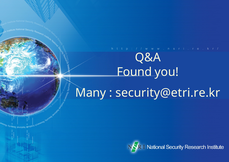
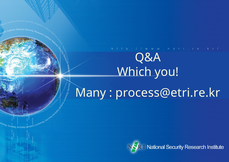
Found: Found -> Which (134, 72)
security@etri.re.kr: security@etri.re.kr -> process@etri.re.kr (168, 93)
